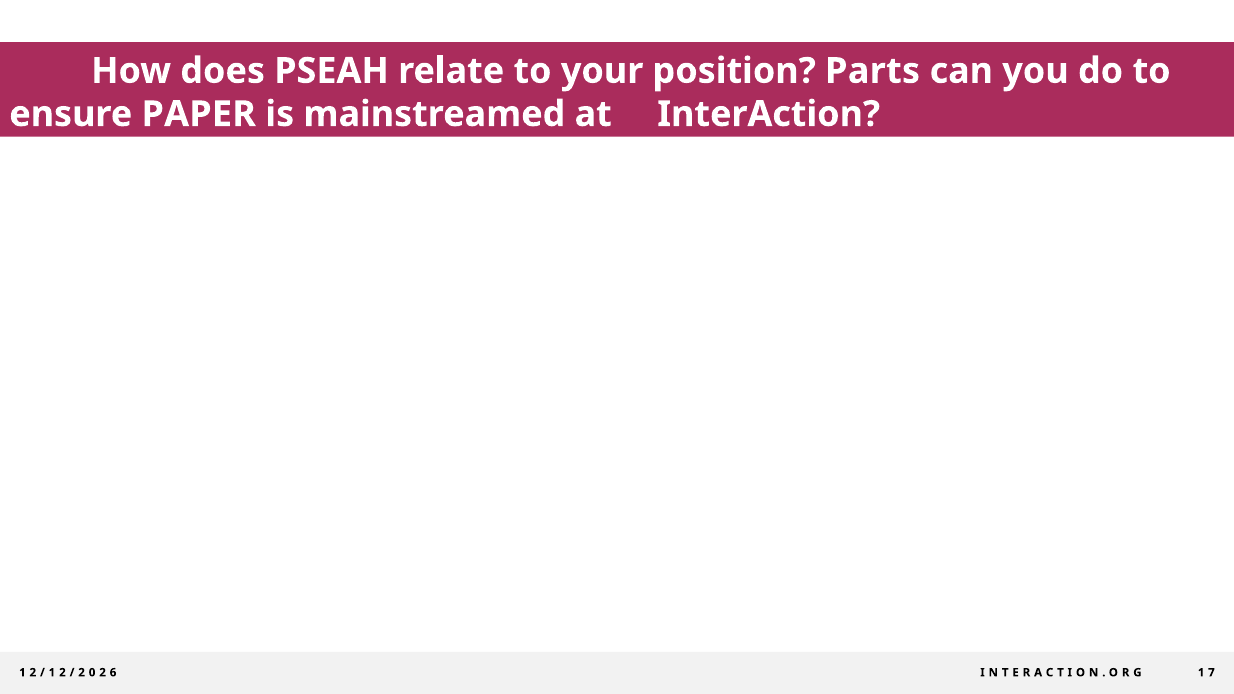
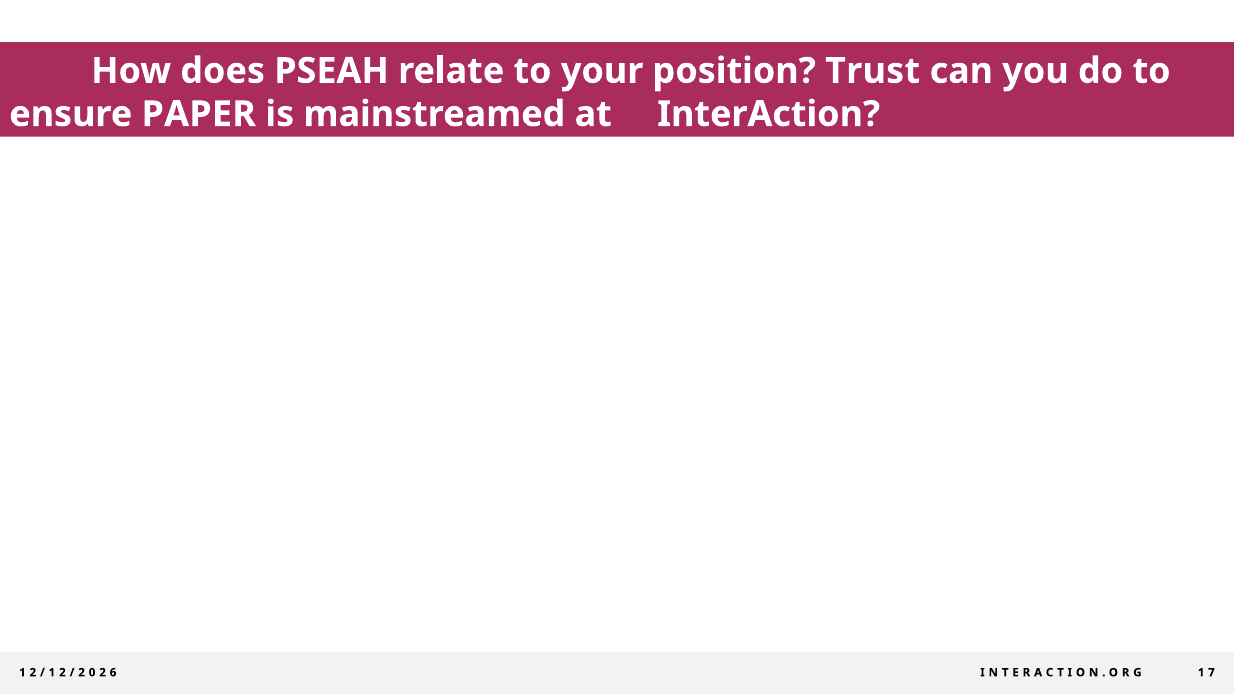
Parts: Parts -> Trust (873, 71)
